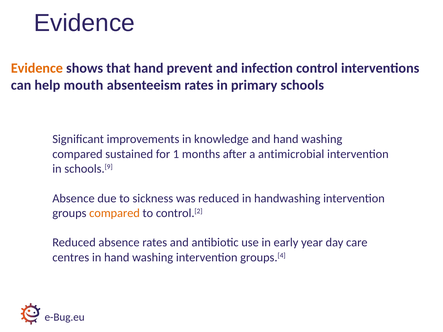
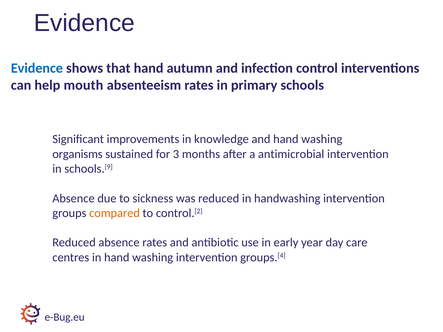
Evidence colour: orange -> blue (37, 68)
prevent: prevent -> autumn (190, 68)
compared: compared -> organisms (77, 154)
1: 1 -> 3 (176, 154)
